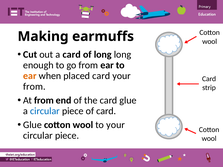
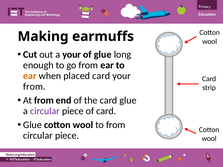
a card: card -> your (72, 55)
of long: long -> glue (103, 55)
circular colour: blue -> purple (45, 111)
to your: your -> from (116, 125)
